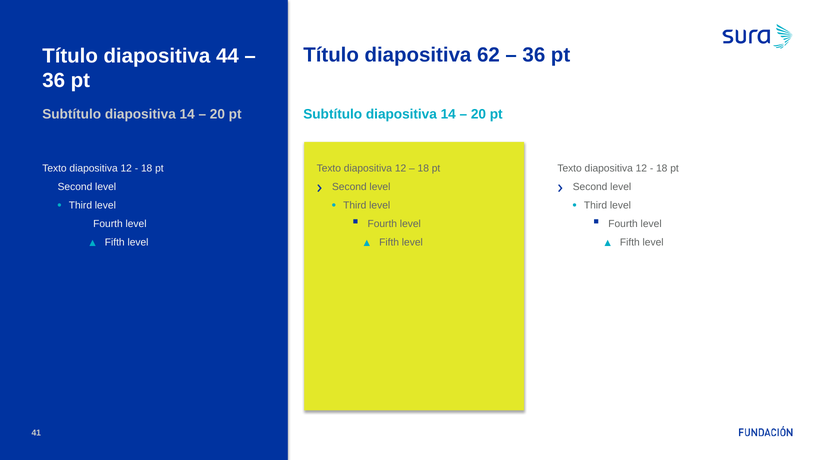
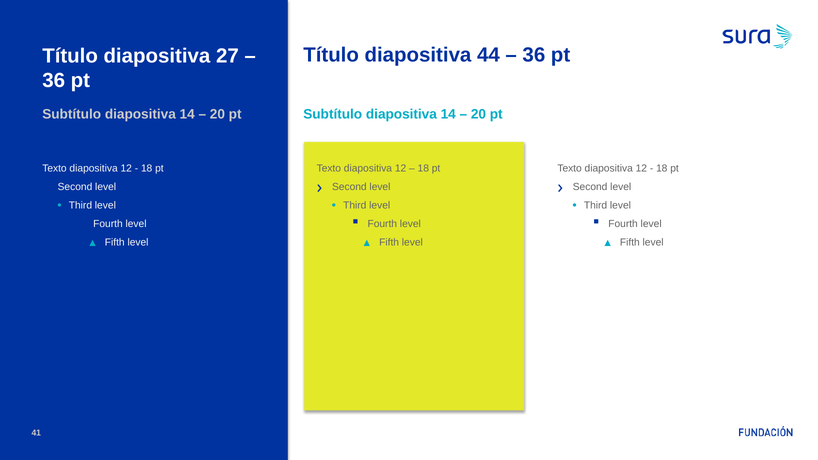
62: 62 -> 44 (488, 55)
44: 44 -> 27 (227, 56)
